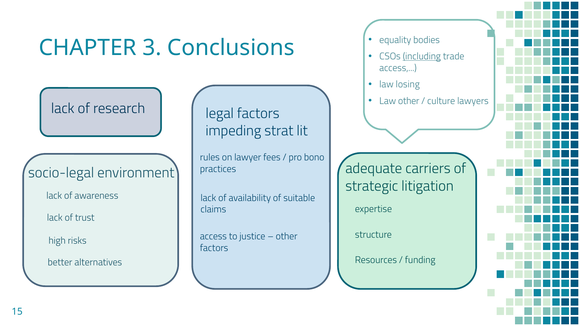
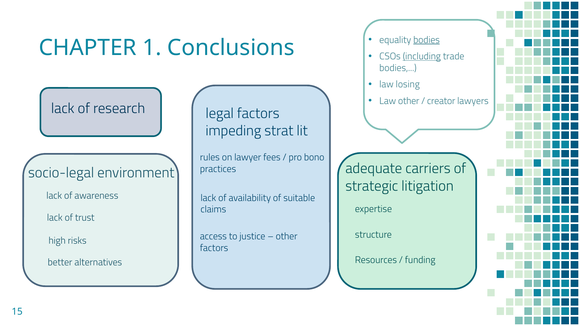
bodies underline: none -> present (427, 40)
3: 3 -> 1 (152, 48)
access: access -> bodies (398, 68)
culture: culture -> creator (441, 101)
